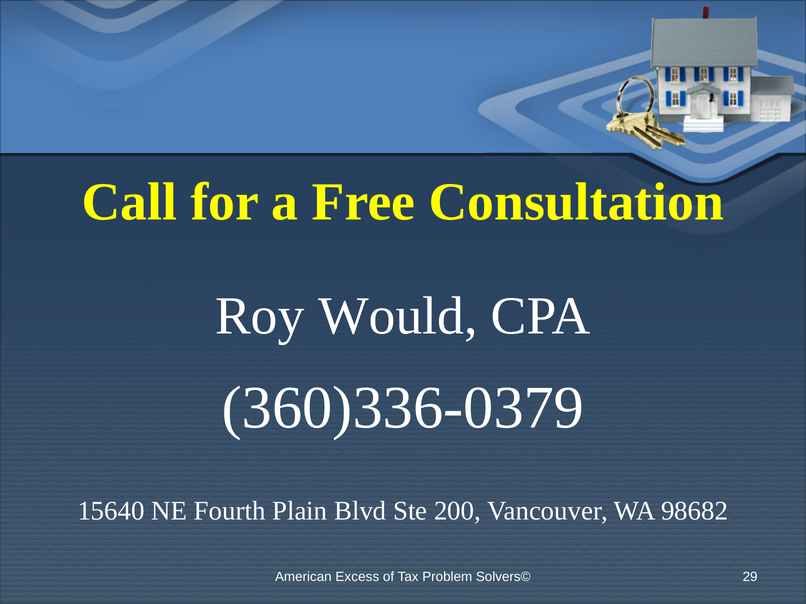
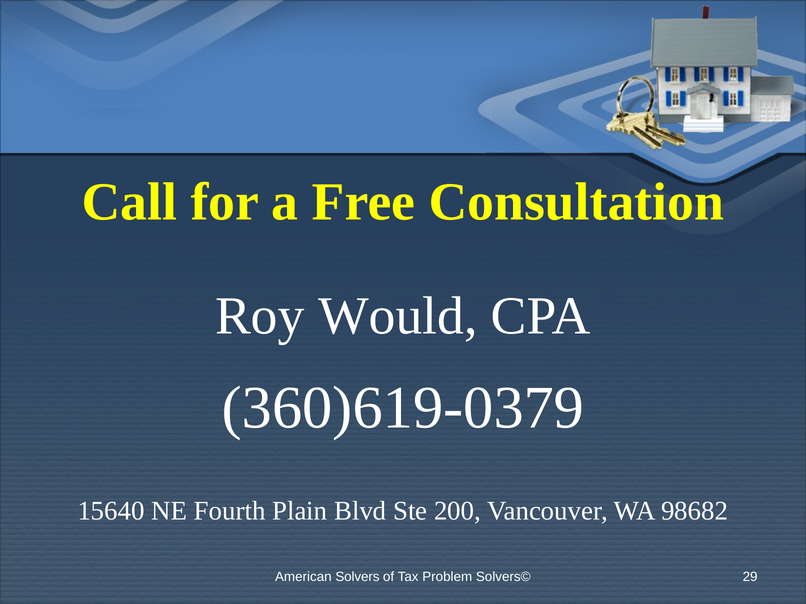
360)336-0379: 360)336-0379 -> 360)619-0379 (403, 408)
Excess: Excess -> Solvers (357, 577)
